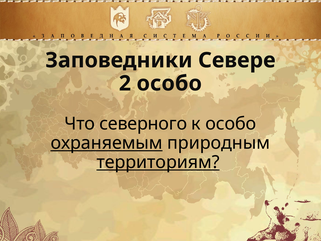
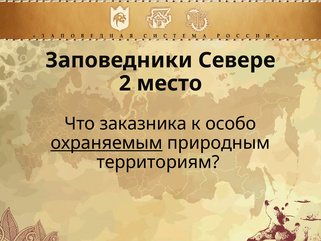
2 особо: особо -> место (169, 83)
северного: северного -> заказника (143, 124)
территориям underline: present -> none (158, 162)
